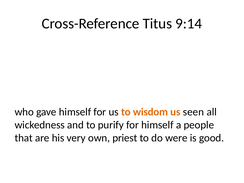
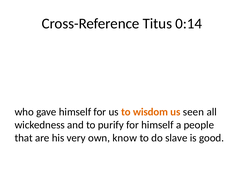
9:14: 9:14 -> 0:14 (189, 24)
priest: priest -> know (125, 138)
were: were -> slave (176, 138)
